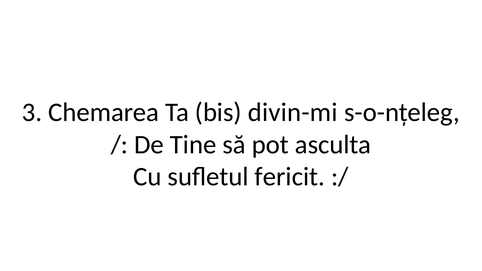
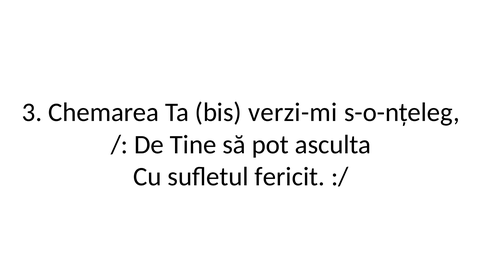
divin-mi: divin-mi -> verzi-mi (293, 113)
